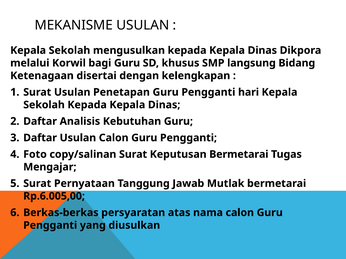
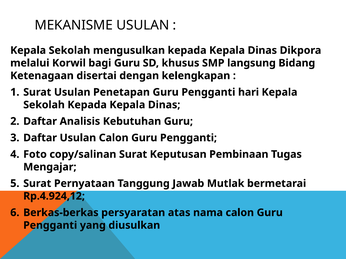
Keputusan Bermetarai: Bermetarai -> Pembinaan (239, 155)
Rp.6.005,00: Rp.6.005,00 -> Rp.4.924,12 (54, 196)
